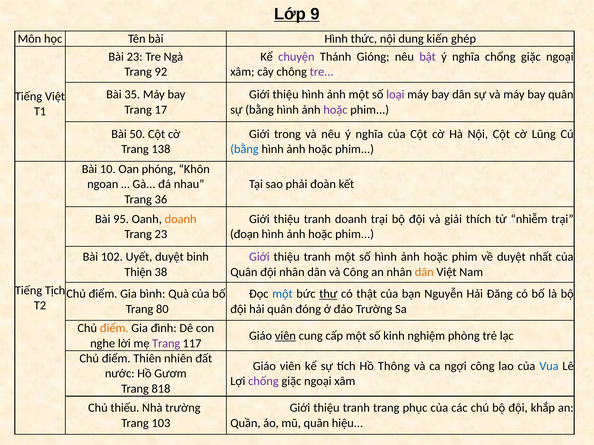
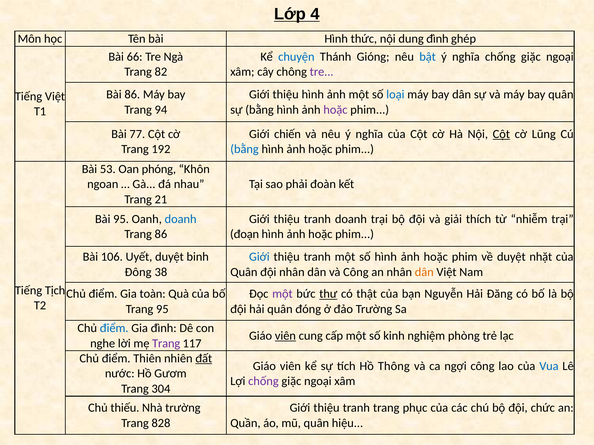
9: 9 -> 4 (315, 14)
dung kiến: kiến -> đình (437, 39)
Bài 23: 23 -> 66 (135, 57)
chuyện colour: purple -> blue (296, 57)
bật colour: purple -> blue (428, 57)
92: 92 -> 82 (161, 72)
Bài 35: 35 -> 86 (132, 95)
loại colour: purple -> blue (395, 95)
17: 17 -> 94 (161, 110)
50: 50 -> 77 (137, 134)
trong: trong -> chiến (288, 134)
Cột underline: none -> present (501, 134)
138: 138 -> 192 (161, 149)
10: 10 -> 53 (108, 169)
36: 36 -> 21 (161, 200)
doanh colour: orange -> blue (181, 219)
Trang 23: 23 -> 86 (161, 234)
102: 102 -> 106 (112, 257)
Giới colour: purple -> blue (259, 257)
nhất: nhất -> nhặt (541, 257)
Thiện: Thiện -> Đông (138, 272)
bình: bình -> toàn (153, 294)
một colour: blue -> purple (282, 294)
Trang 80: 80 -> 95 (162, 309)
điểm colour: orange -> blue (114, 329)
đất underline: none -> present (204, 359)
818: 818 -> 304 (161, 389)
khắp: khắp -> chức (543, 408)
103: 103 -> 828 (161, 423)
